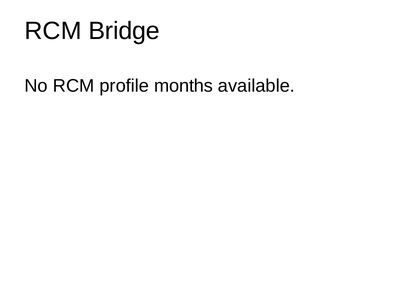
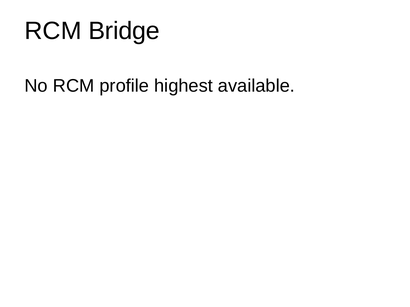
months: months -> highest (184, 86)
